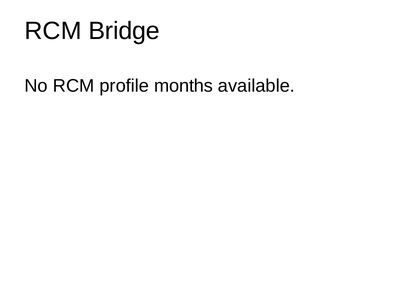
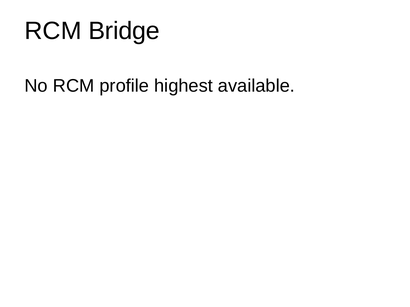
months: months -> highest (184, 86)
